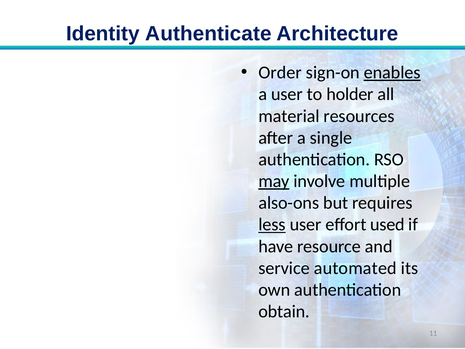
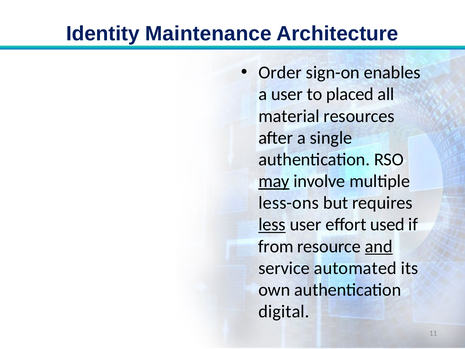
Authenticate: Authenticate -> Maintenance (208, 34)
enables underline: present -> none (392, 73)
holder: holder -> placed (350, 94)
also-ons: also-ons -> less-ons (289, 203)
have: have -> from (276, 246)
and underline: none -> present (379, 246)
obtain: obtain -> digital (284, 311)
